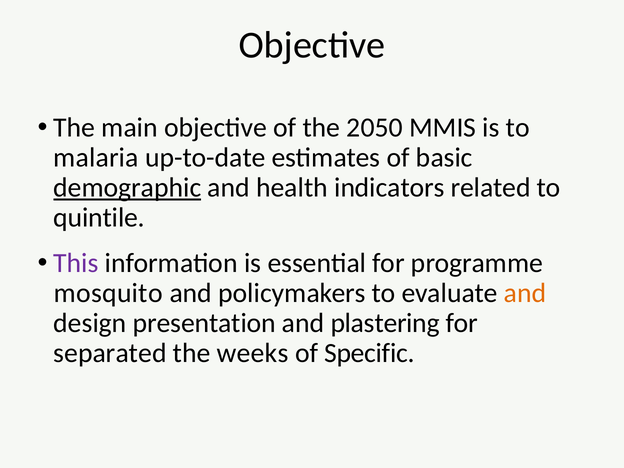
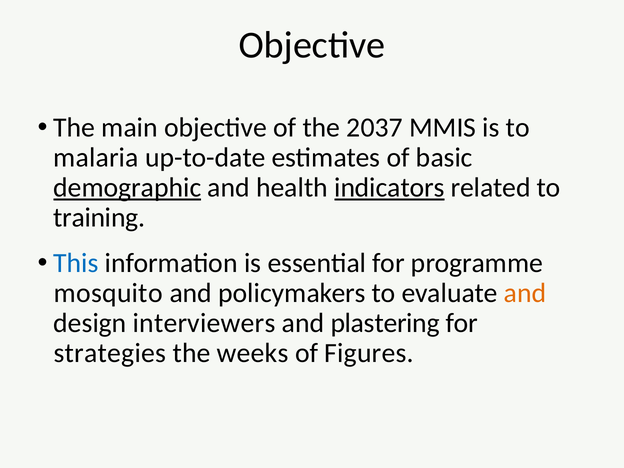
2050: 2050 -> 2037 (375, 128)
indicators underline: none -> present (389, 188)
quintile: quintile -> training (99, 218)
This colour: purple -> blue (76, 263)
presentation: presentation -> interviewers (204, 323)
separated: separated -> strategies (110, 353)
Specific: Specific -> Figures (369, 353)
